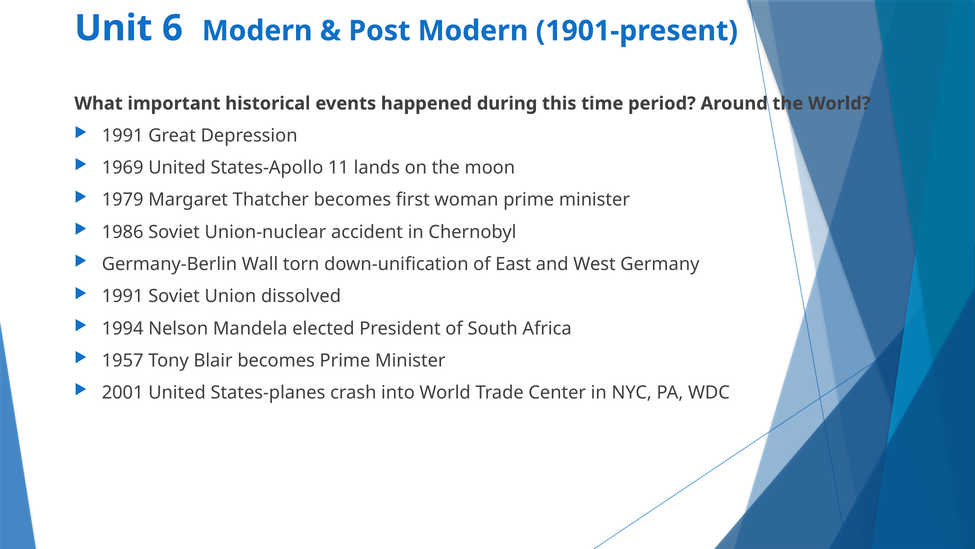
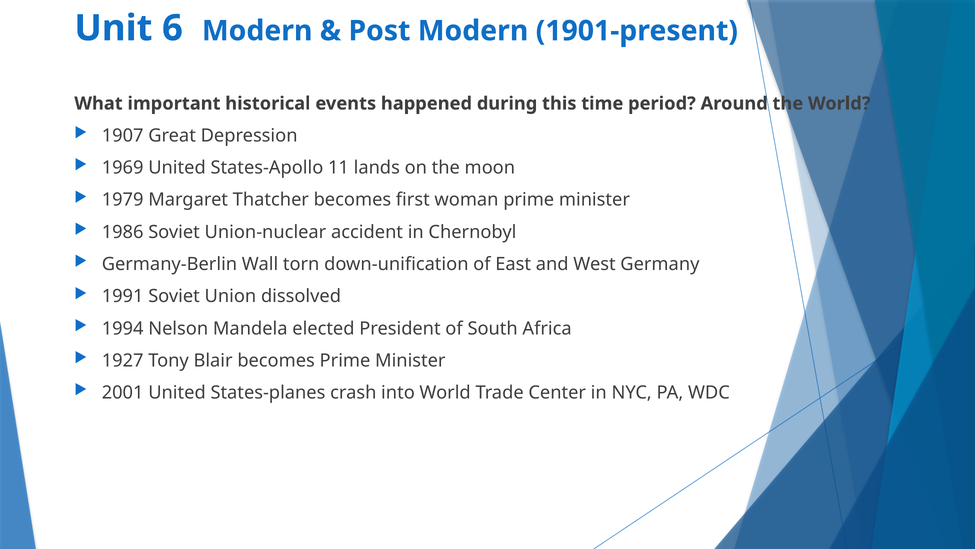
1991: 1991 -> 1907 (123, 136)
1957: 1957 -> 1927 (123, 360)
